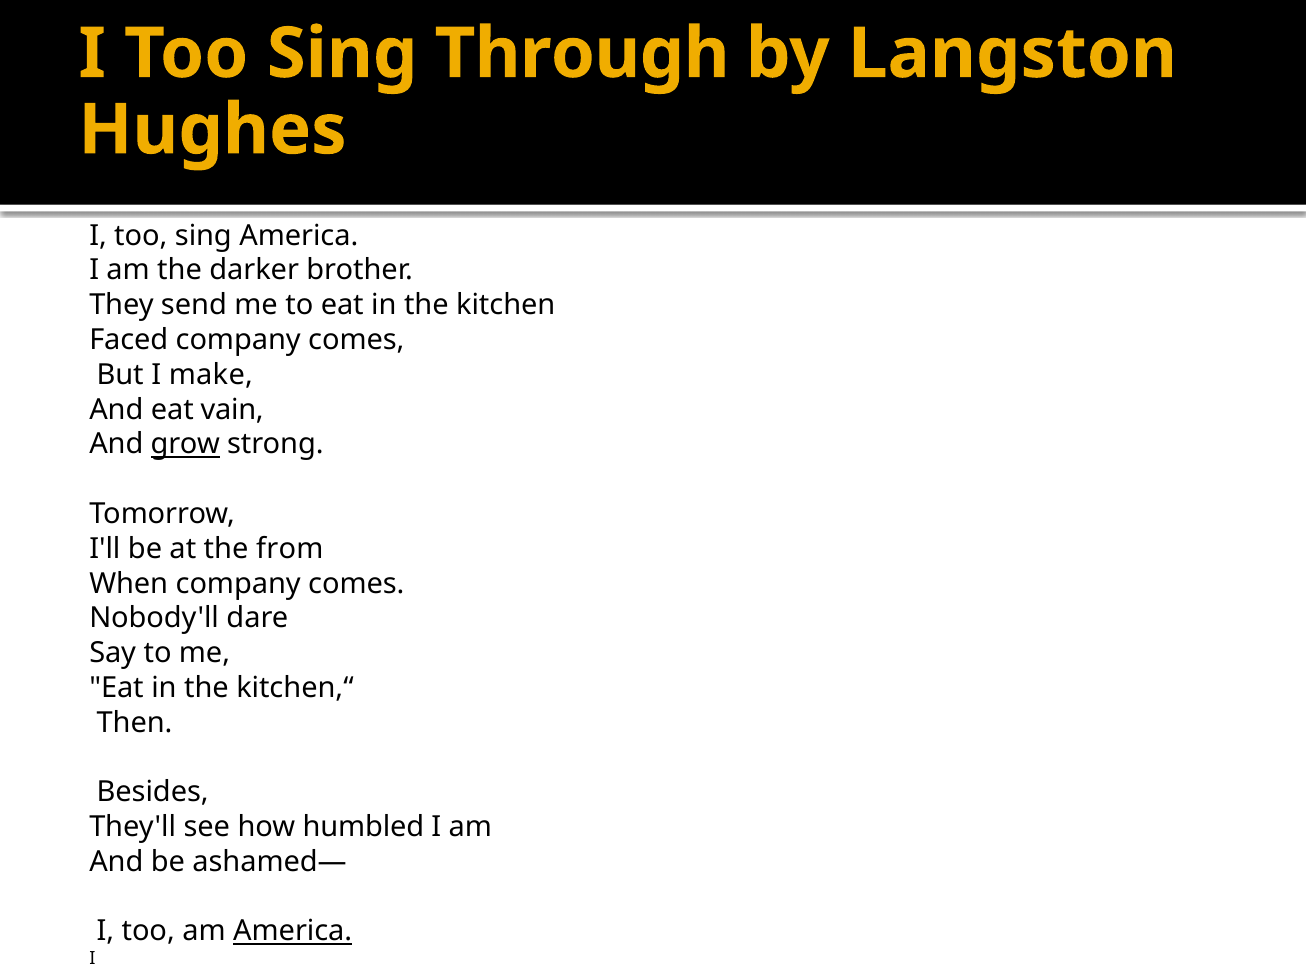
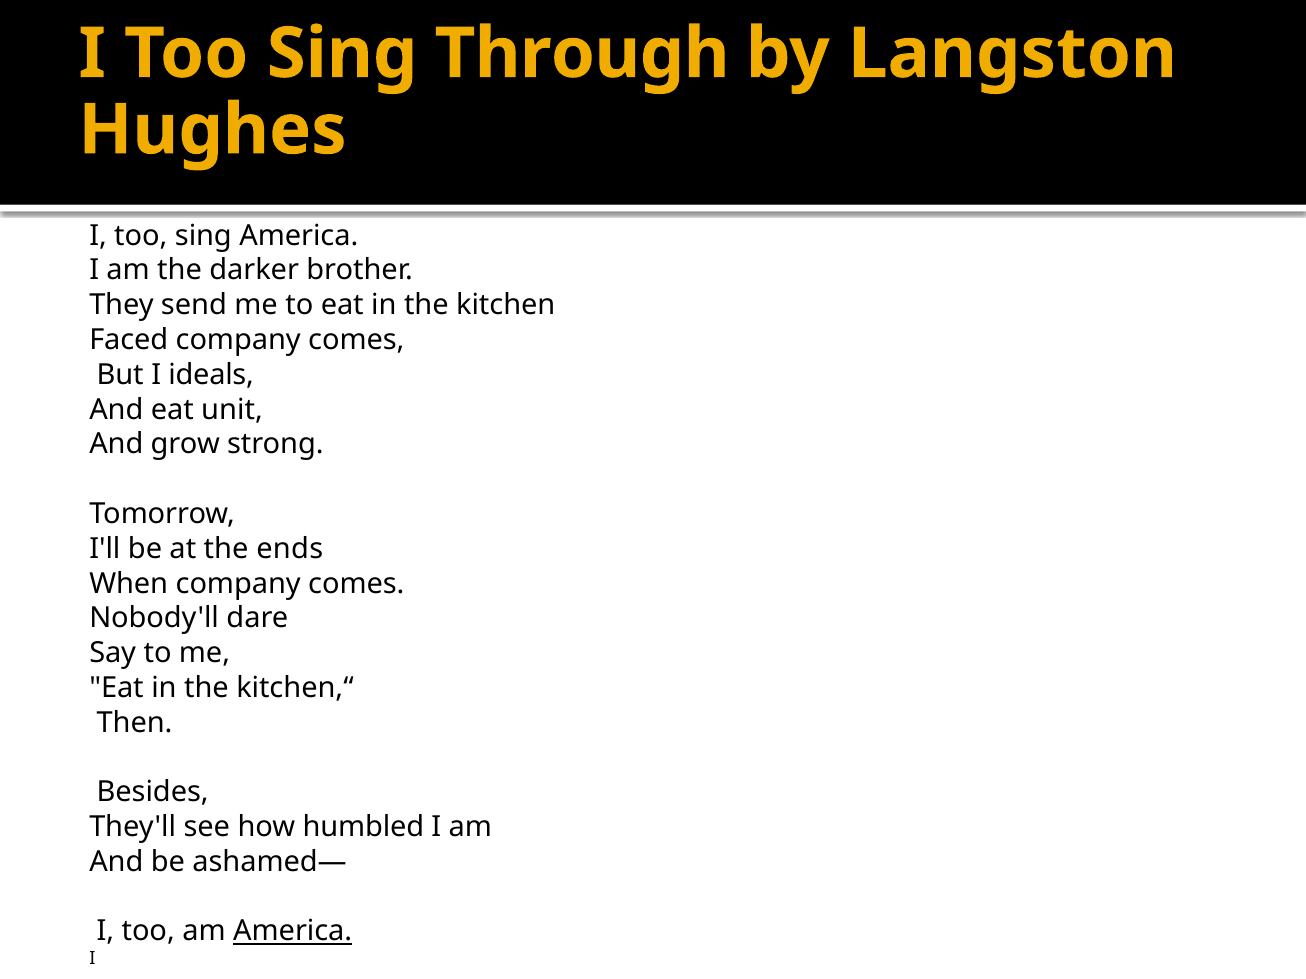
make: make -> ideals (211, 375)
vain: vain -> unit (232, 410)
grow underline: present -> none (185, 444)
from: from -> ends (290, 549)
